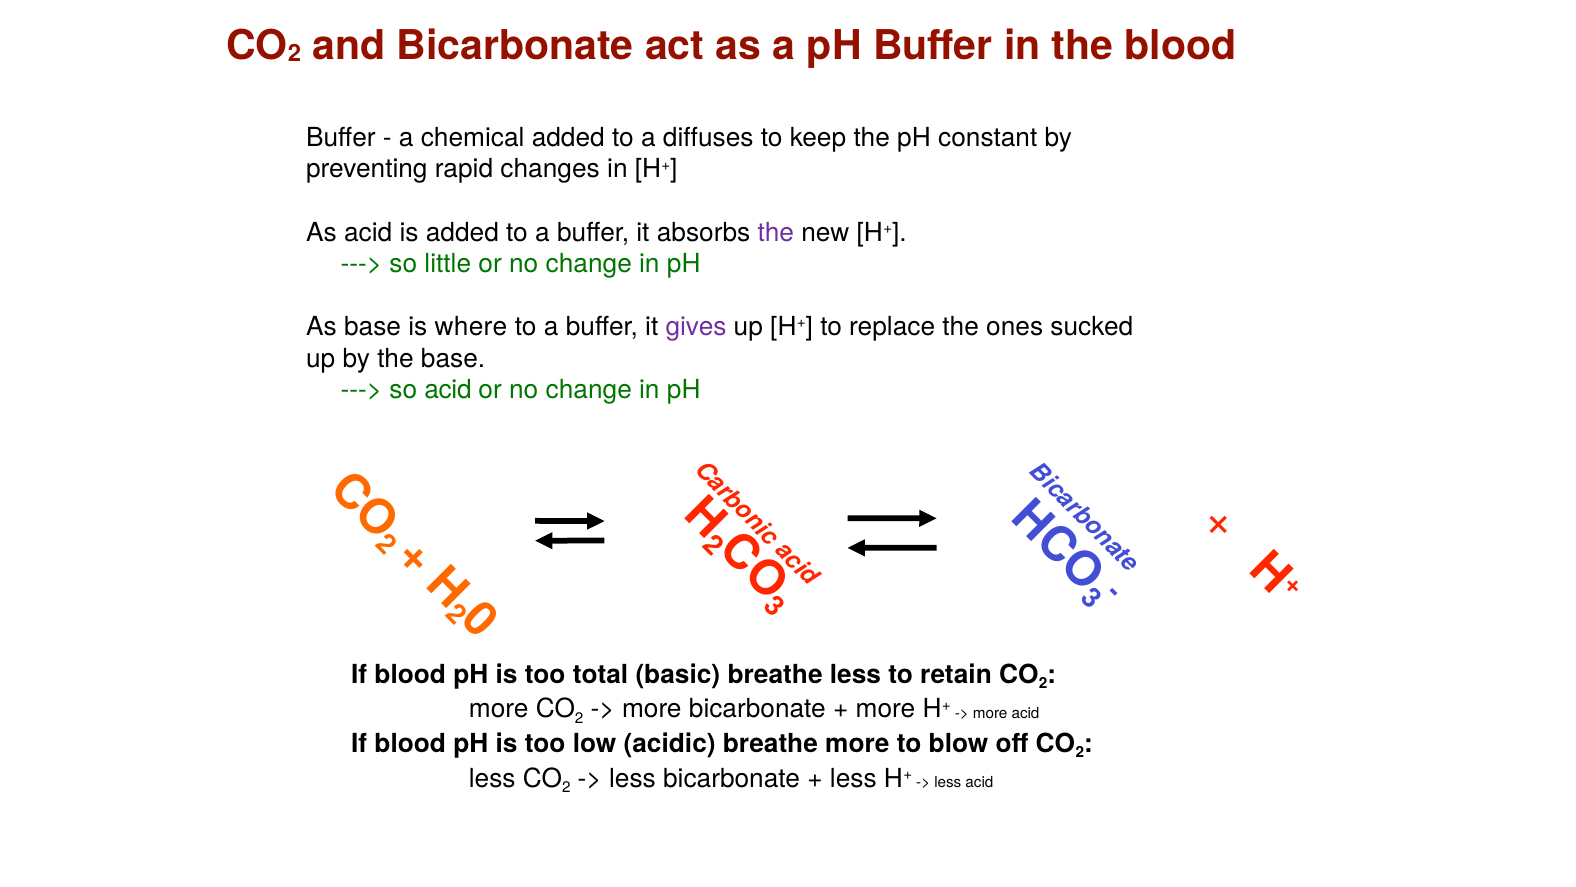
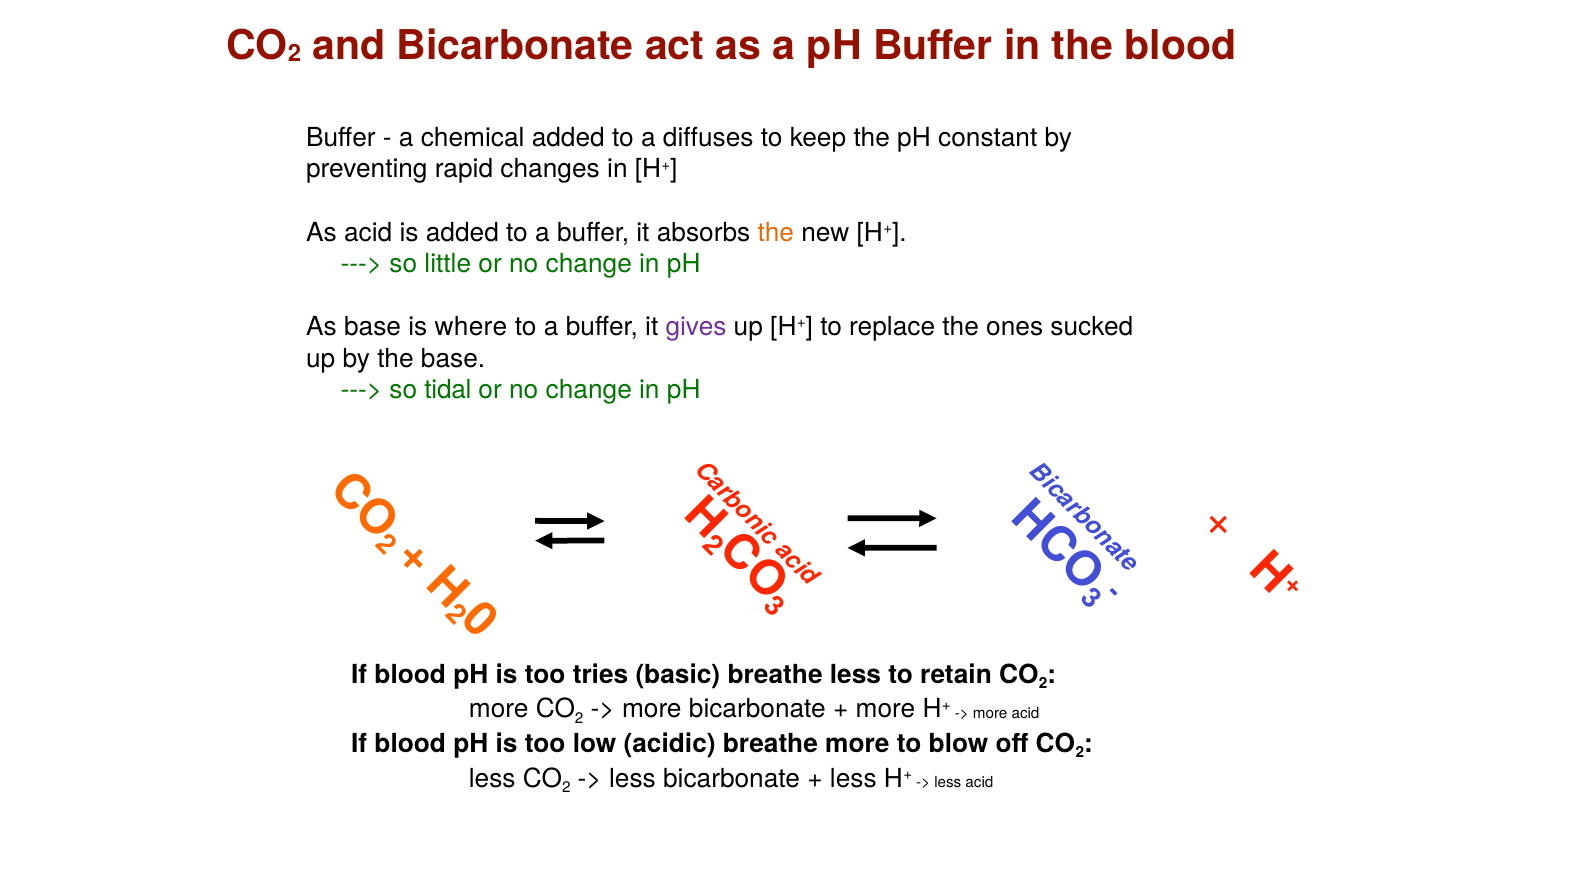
the colour: purple -> orange (776, 232)
so acid: acid -> tidal (448, 390)
total: total -> tries (601, 674)
